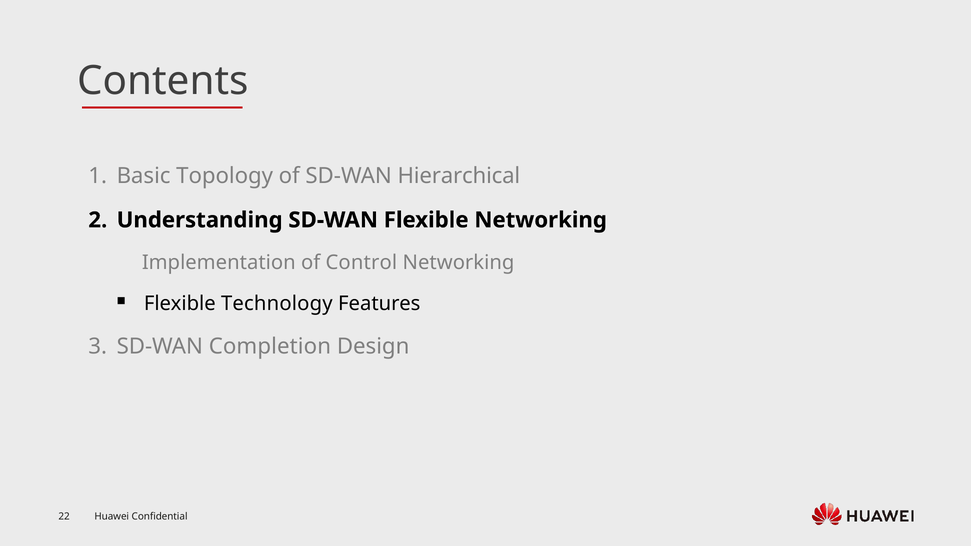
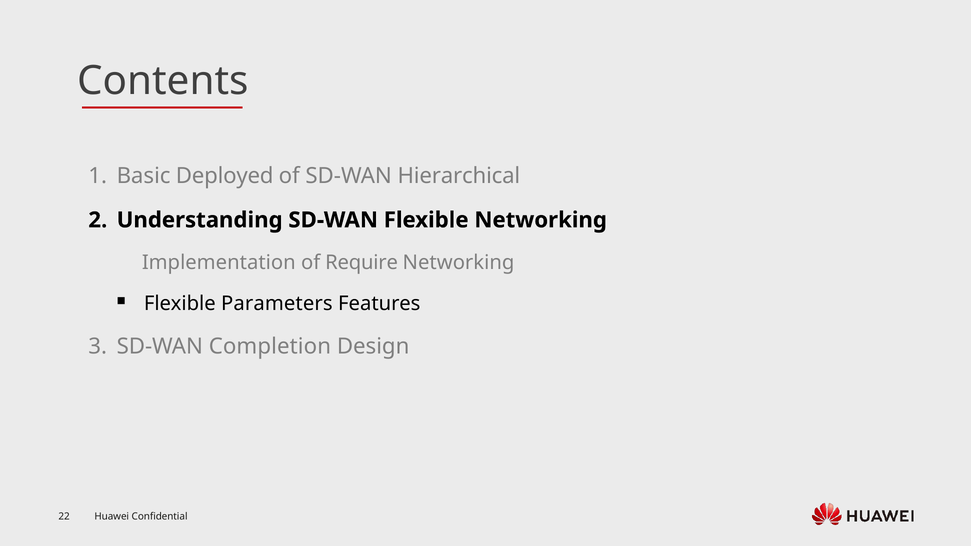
Topology: Topology -> Deployed (225, 176)
Control: Control -> Require (362, 262)
Technology: Technology -> Parameters (277, 304)
